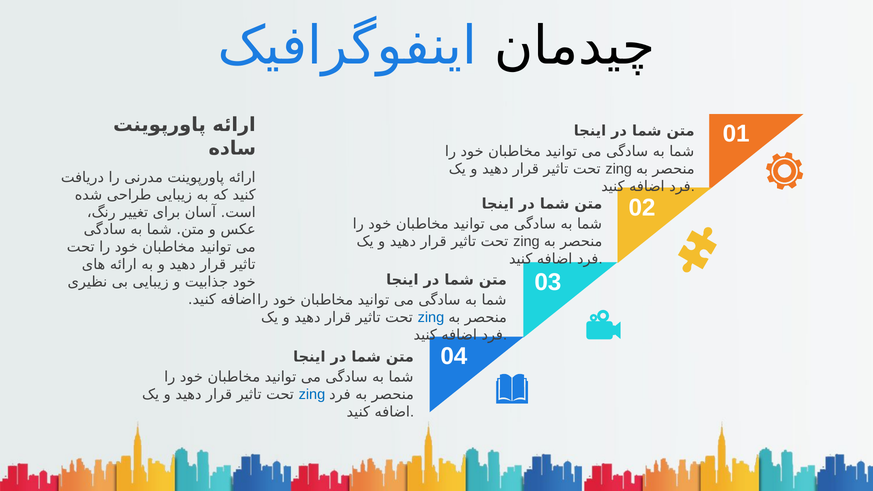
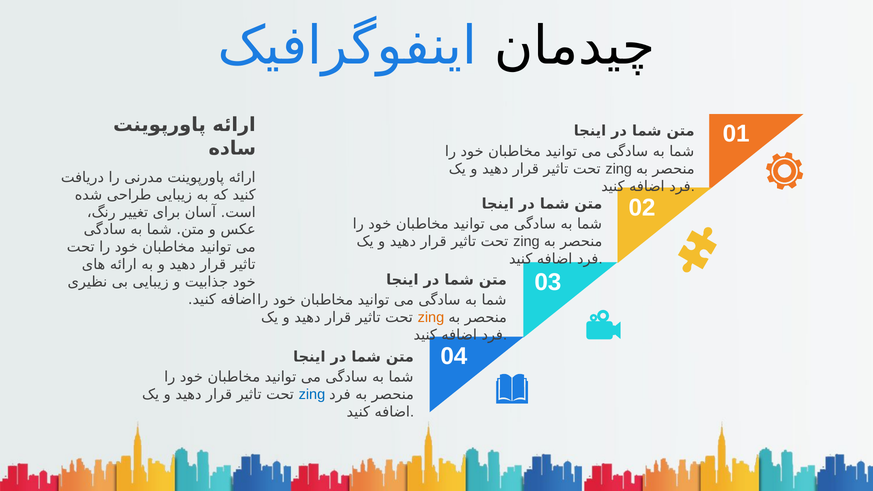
zing colour: blue -> orange (431, 318)
